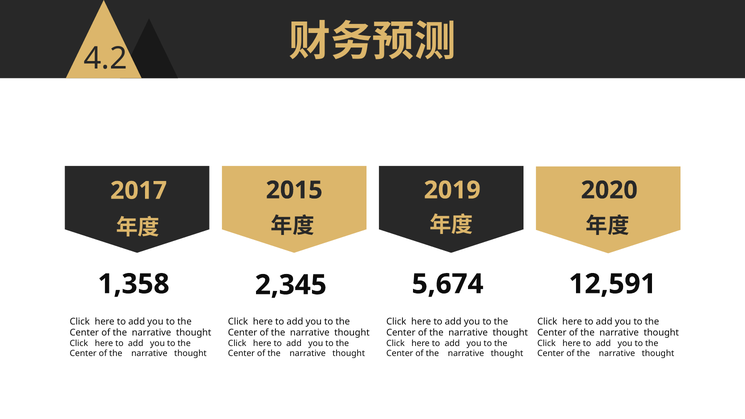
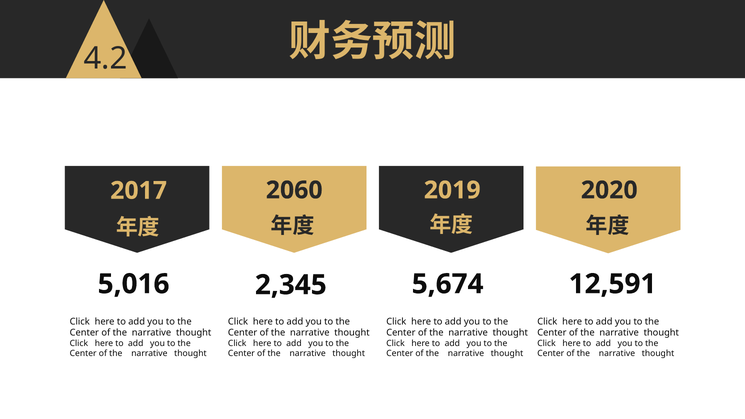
2015: 2015 -> 2060 (294, 190)
1,358: 1,358 -> 5,016 (134, 284)
